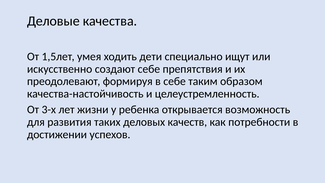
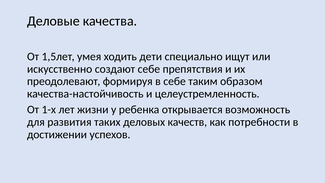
3-х: 3-х -> 1-х (49, 110)
